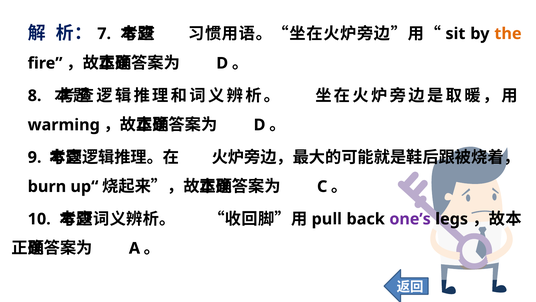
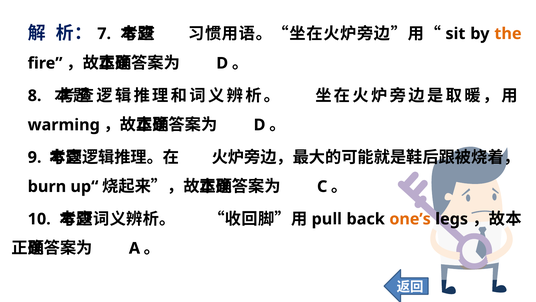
one’s colour: purple -> orange (410, 219)
